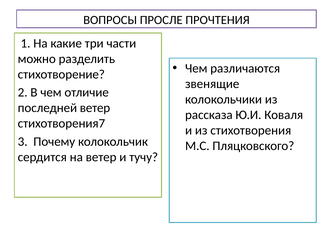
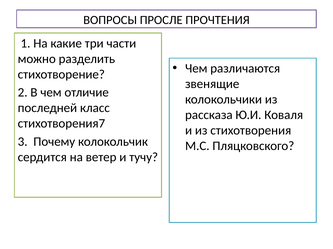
последней ветер: ветер -> класс (95, 108)
